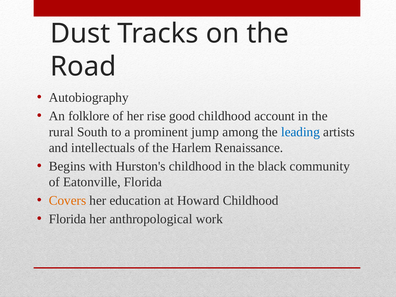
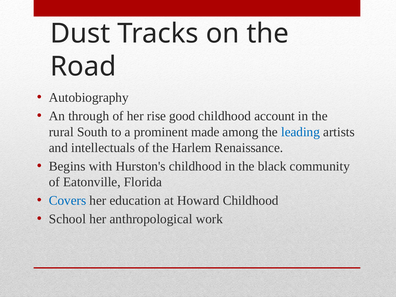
folklore: folklore -> through (89, 116)
jump: jump -> made (205, 132)
Covers colour: orange -> blue (68, 201)
Florida: Florida -> School (67, 219)
